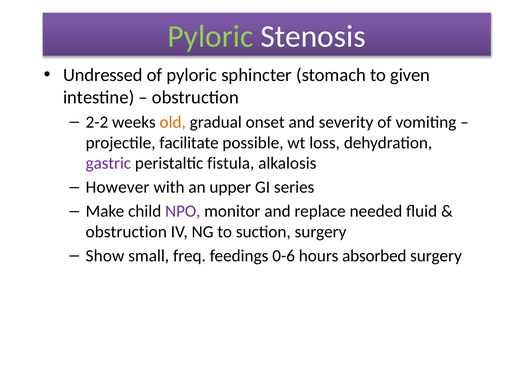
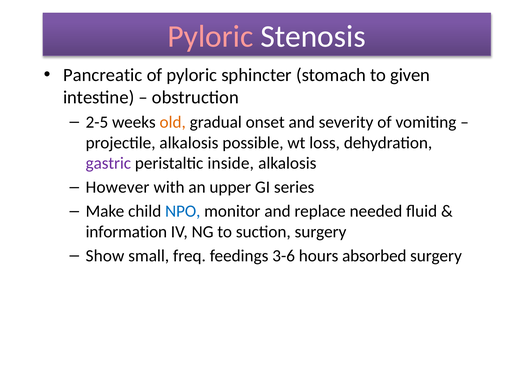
Pyloric colour: light green -> pink (210, 37)
Undressed: Undressed -> Pancreatic (103, 75)
2-2: 2-2 -> 2-5 (97, 122)
projectile facilitate: facilitate -> alkalosis (189, 143)
fistula: fistula -> inside (231, 163)
NPO colour: purple -> blue (183, 211)
obstruction: obstruction -> information (126, 232)
0-6: 0-6 -> 3-6 (284, 256)
